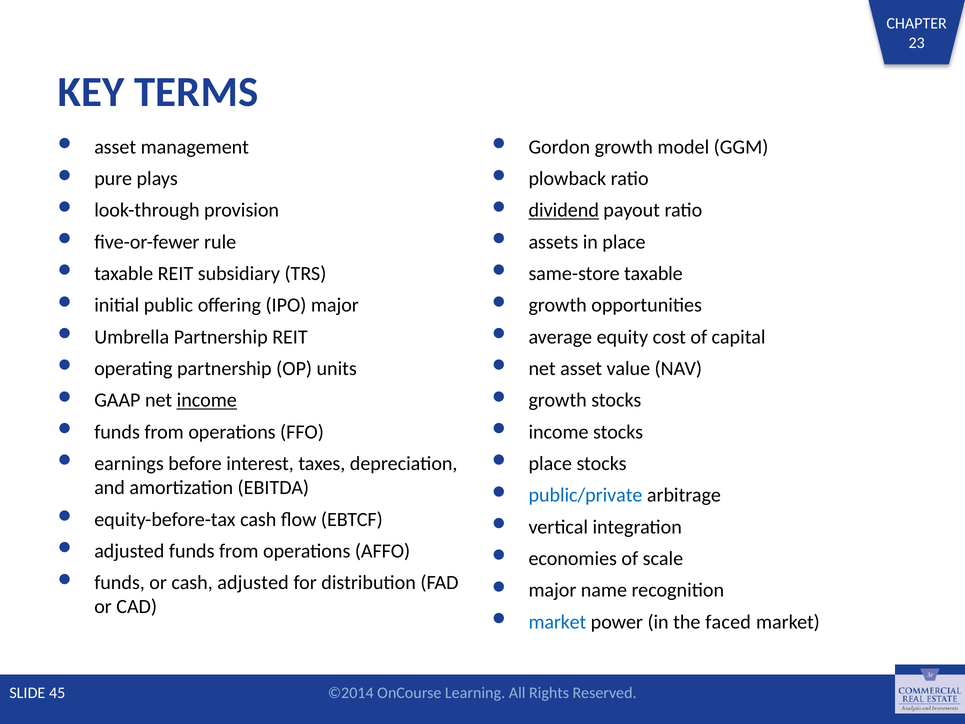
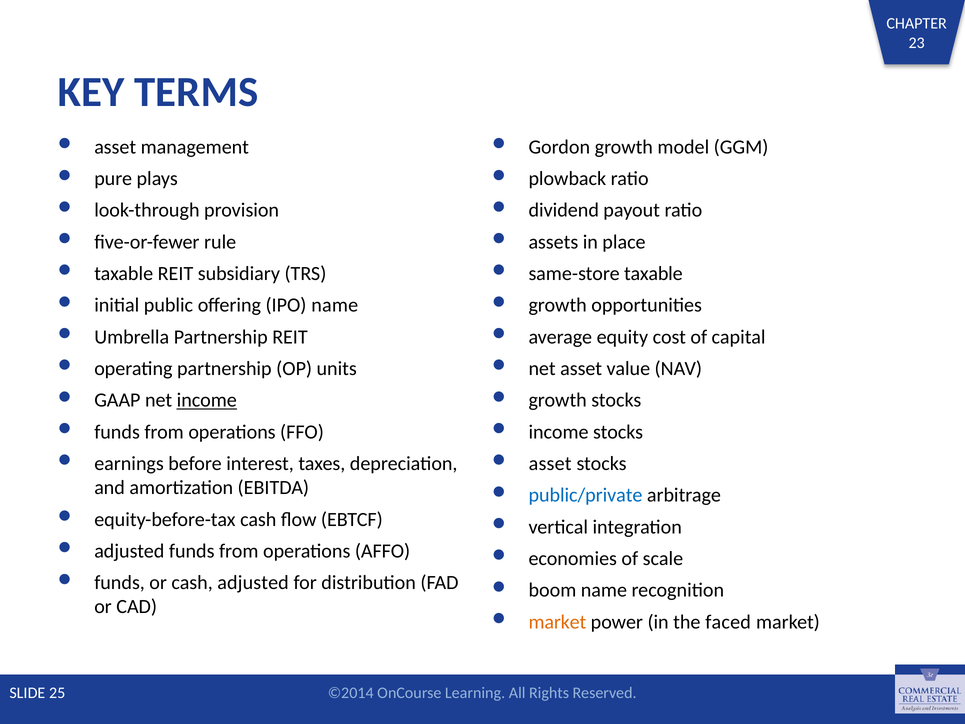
dividend underline: present -> none (564, 210)
IPO major: major -> name (335, 305)
place: place -> asset (550, 463)
major: major -> boom (552, 590)
market colour: blue -> orange (557, 622)
45: 45 -> 25 (57, 693)
